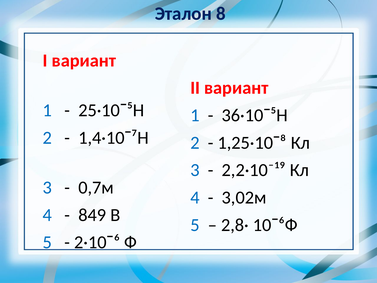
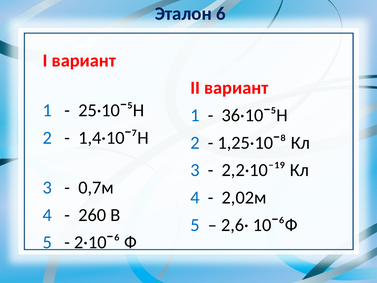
8: 8 -> 6 (221, 14)
3,02м: 3,02м -> 2,02м (244, 197)
849: 849 -> 260 (92, 215)
2,8·: 2,8· -> 2,6· (235, 225)
